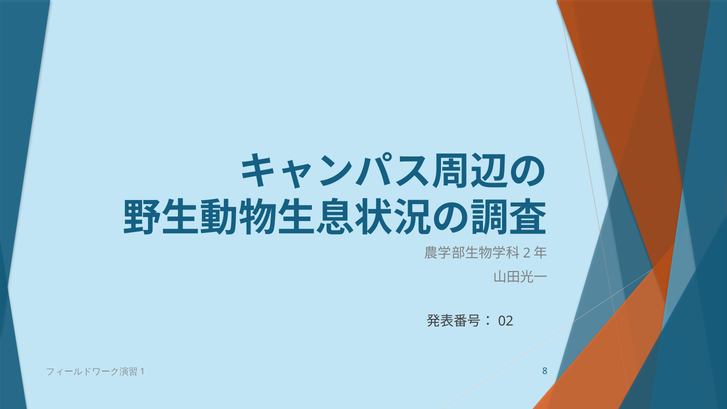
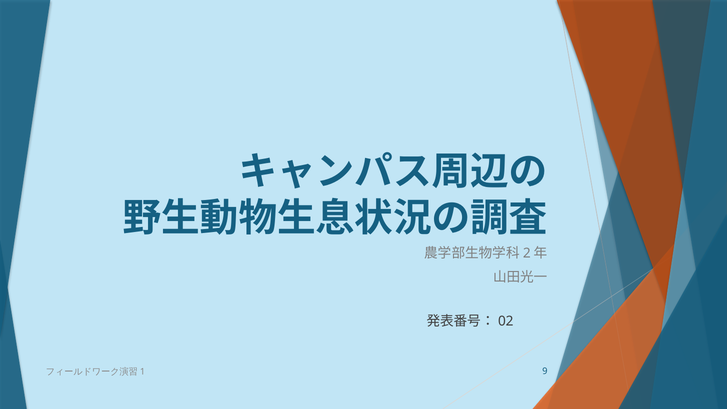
8: 8 -> 9 (545, 371)
